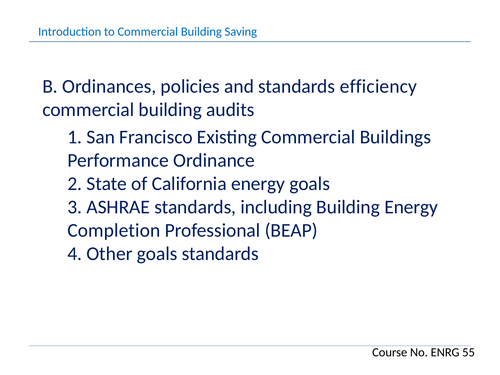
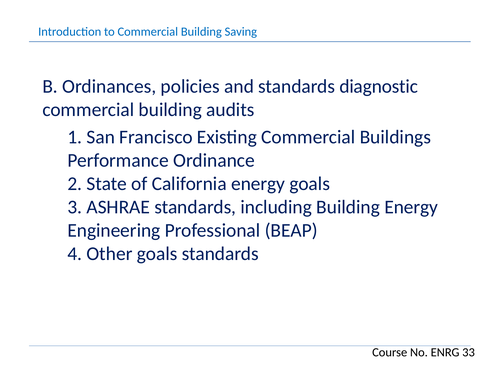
efficiency: efficiency -> diagnostic (379, 86)
Completion: Completion -> Engineering (114, 231)
55: 55 -> 33 (469, 352)
